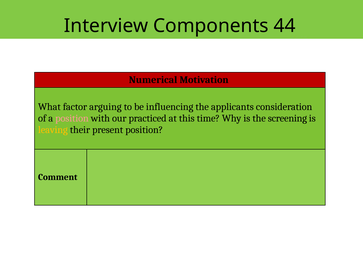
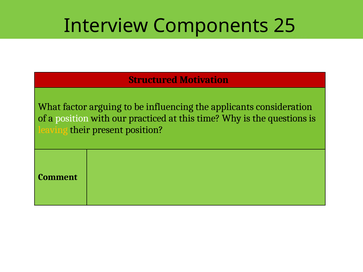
44: 44 -> 25 (285, 26)
Numerical: Numerical -> Structured (153, 80)
position colour: pink -> white (72, 118)
screening: screening -> questions (287, 118)
